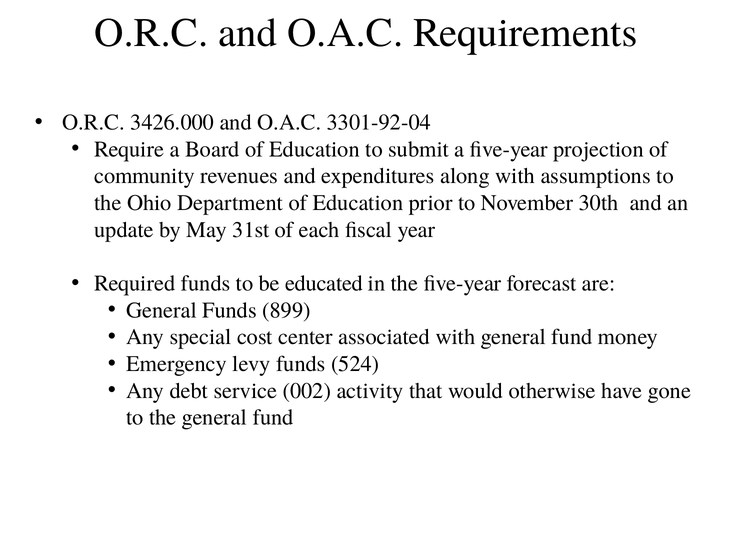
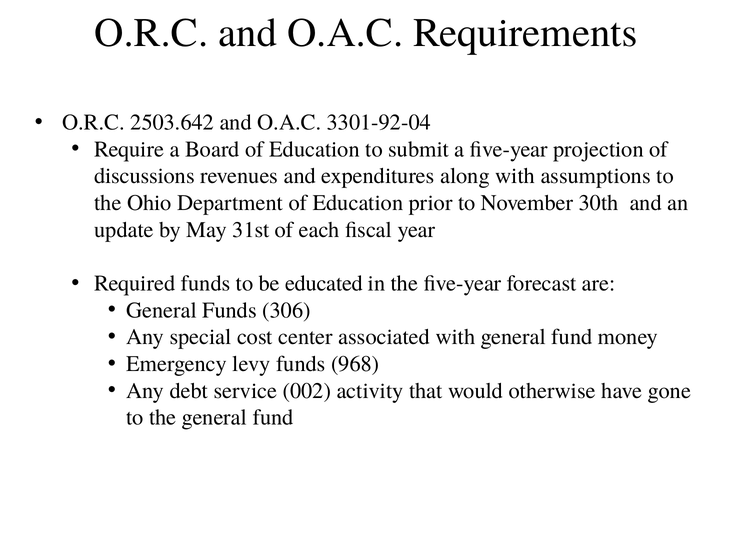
3426.000: 3426.000 -> 2503.642 (172, 122)
community: community -> discussions (144, 176)
899: 899 -> 306 (286, 310)
524: 524 -> 968 (355, 364)
